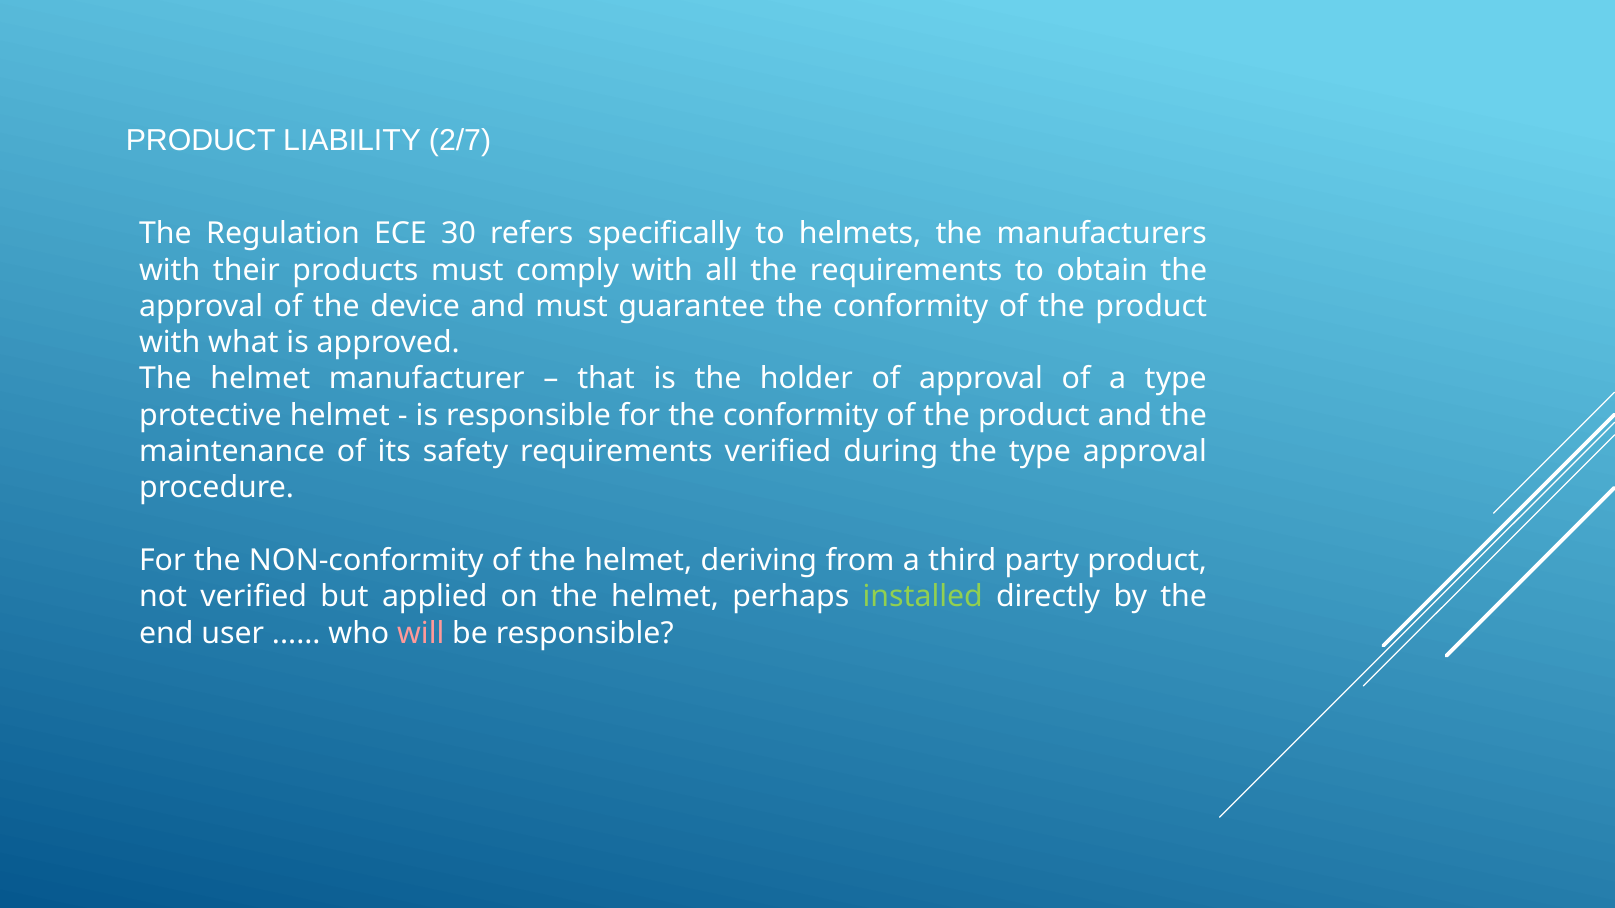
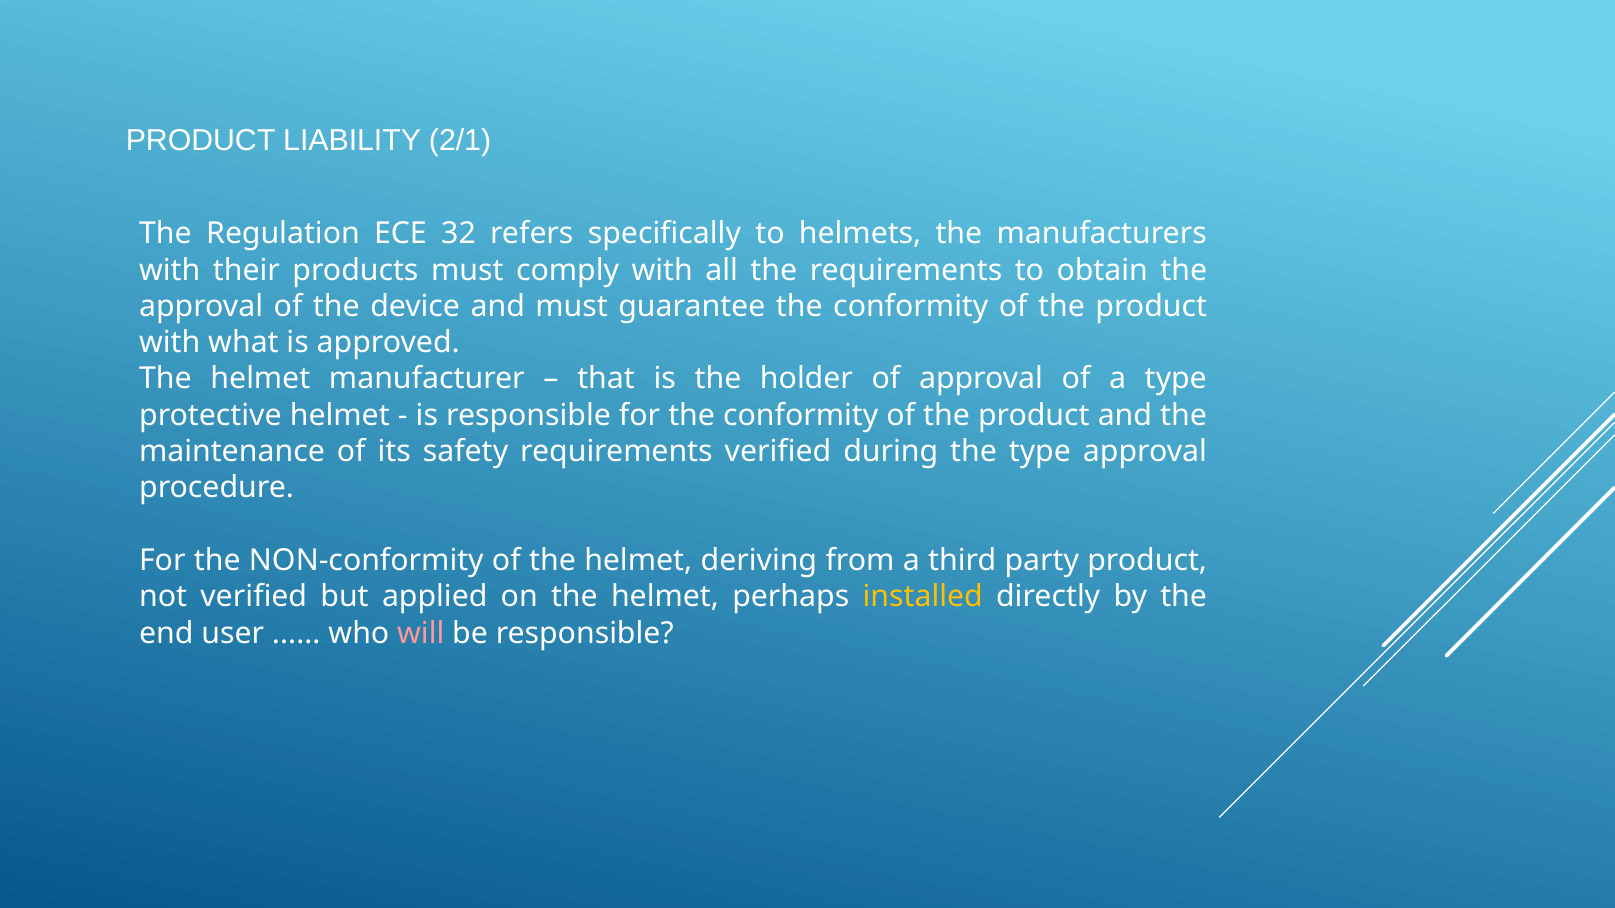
2/7: 2/7 -> 2/1 (460, 141)
30: 30 -> 32 (459, 234)
installed colour: light green -> yellow (923, 597)
